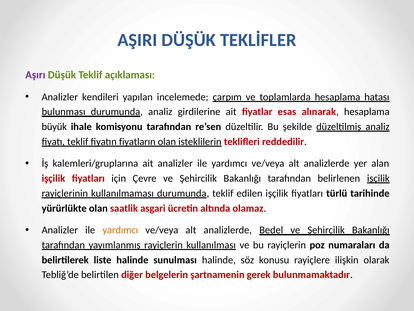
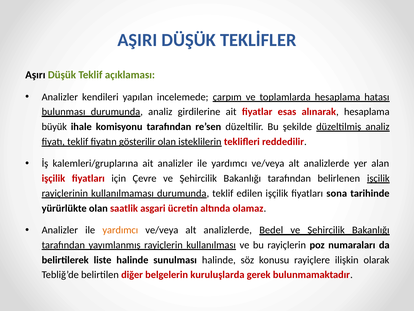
Aşırı colour: purple -> black (35, 75)
fiyatların: fiyatların -> gösterilir (137, 141)
türlü: türlü -> sona (337, 193)
şartnamenin: şartnamenin -> kuruluşlarda (217, 274)
